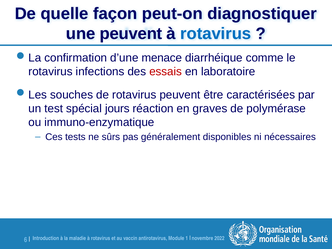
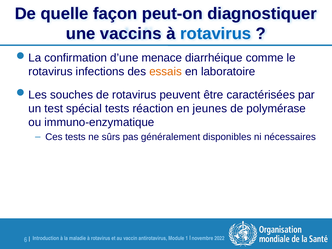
une peuvent: peuvent -> vaccins (131, 34)
essais colour: red -> orange (166, 72)
spécial jours: jours -> tests (117, 109)
graves: graves -> jeunes (210, 109)
